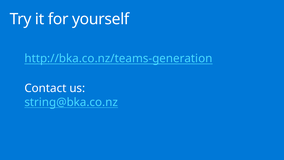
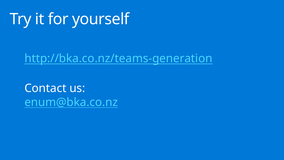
string@bka.co.nz: string@bka.co.nz -> enum@bka.co.nz (71, 102)
